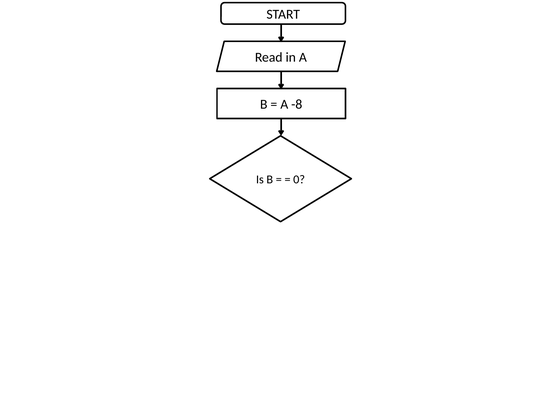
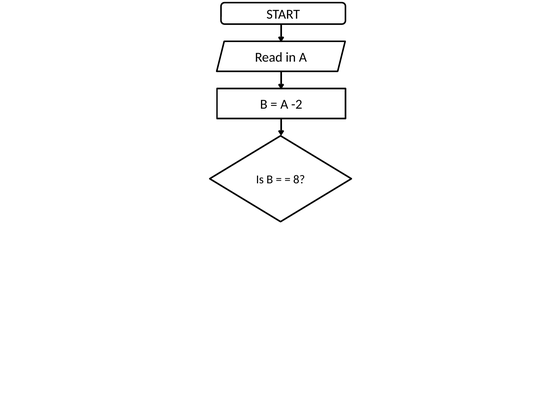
-8: -8 -> -2 (297, 104)
0: 0 -> 8 (299, 179)
